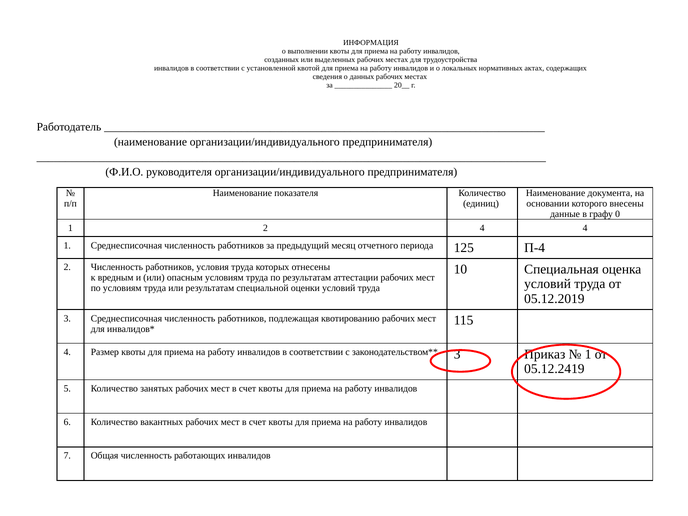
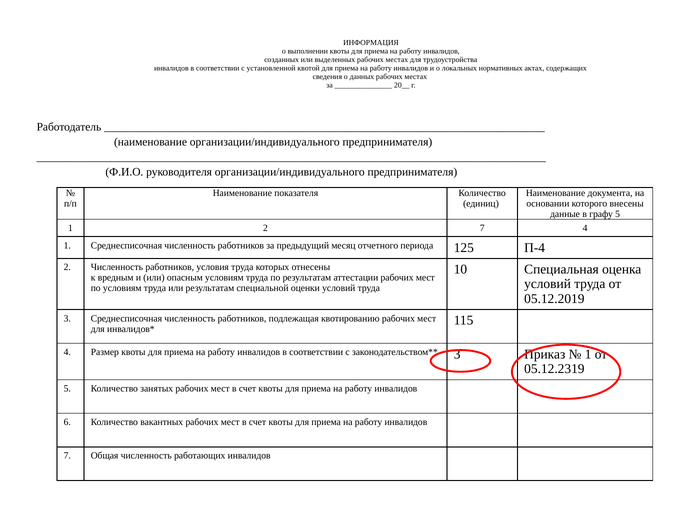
графу 0: 0 -> 5 (618, 214)
2 4: 4 -> 7 (482, 228)
05.12.2419: 05.12.2419 -> 05.12.2319 (554, 369)
